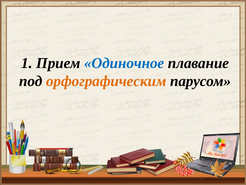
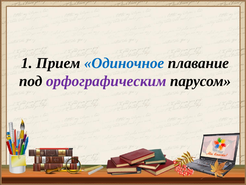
орфографическим colour: orange -> purple (106, 81)
